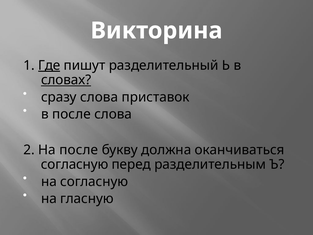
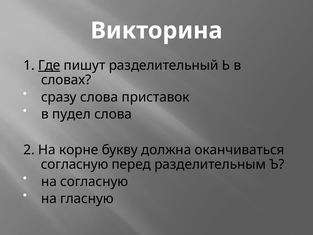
словах underline: present -> none (66, 80)
в после: после -> пудел (71, 114)
На после: после -> корне (79, 150)
